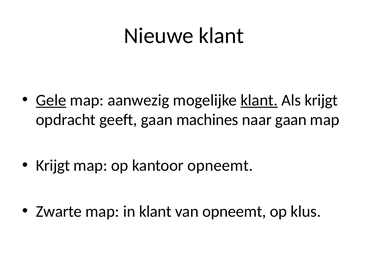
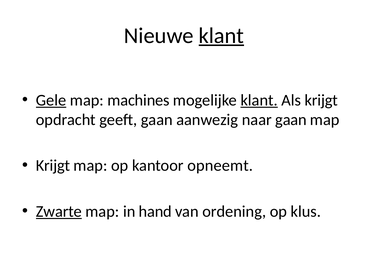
klant underline: none -> present (221, 36)
aanwezig: aanwezig -> machines (138, 100)
machines: machines -> aanwezig (207, 120)
Zwarte underline: none -> present (59, 211)
in klant: klant -> hand (155, 211)
van opneemt: opneemt -> ordening (234, 211)
